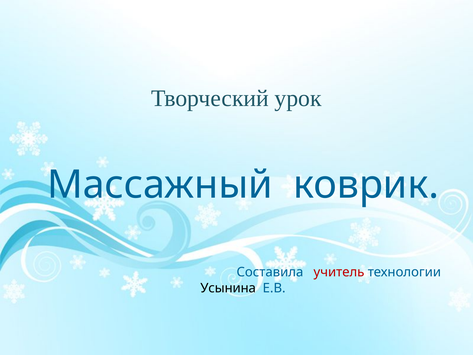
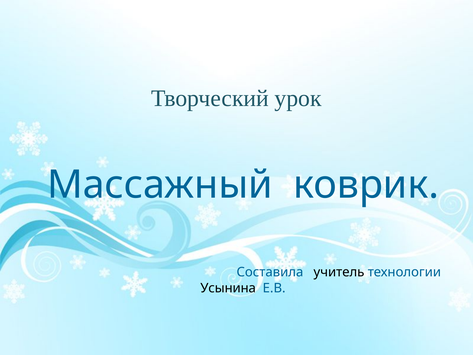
учитель colour: red -> black (339, 272)
